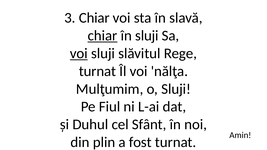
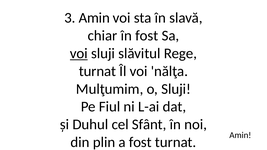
3 Chiar: Chiar -> Amin (94, 18)
chiar underline: present -> none (103, 36)
în sluji: sluji -> fost (147, 36)
